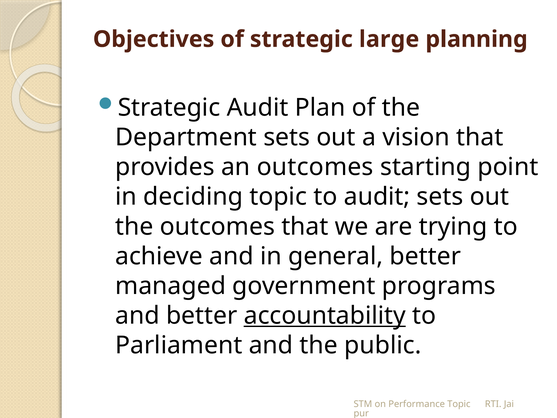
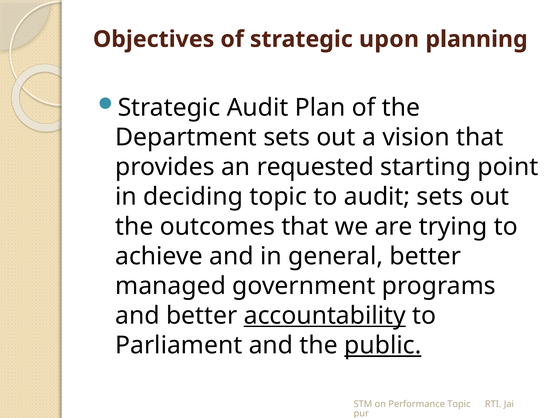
large: large -> upon (389, 39)
an outcomes: outcomes -> requested (315, 167)
public underline: none -> present (383, 345)
